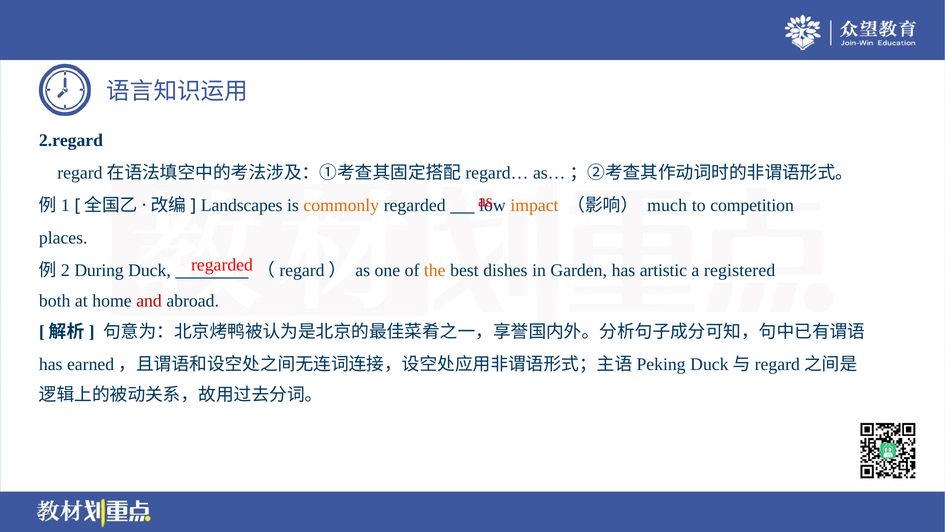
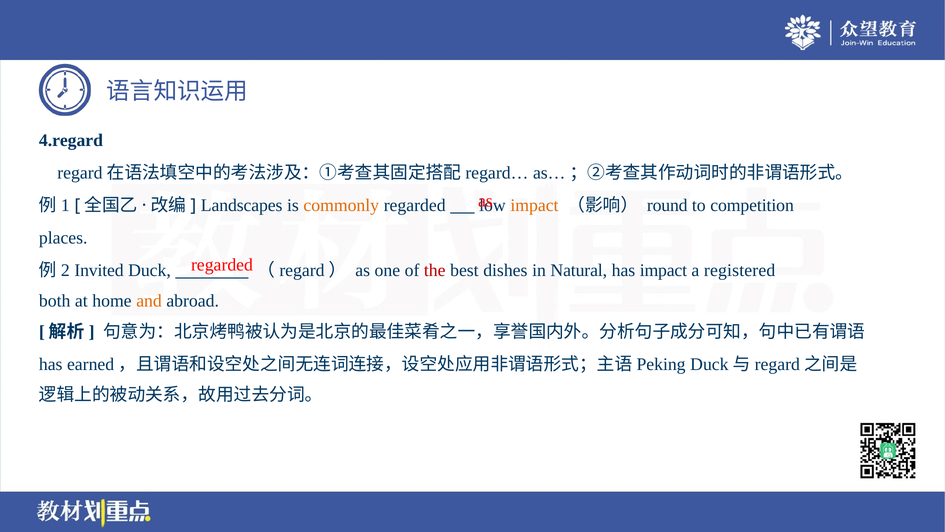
2.regard: 2.regard -> 4.regard (71, 140)
much: much -> round (667, 205)
During: During -> Invited (99, 270)
the colour: orange -> red (435, 270)
Garden: Garden -> Natural (579, 270)
has artistic: artistic -> impact (663, 270)
and colour: red -> orange (149, 301)
